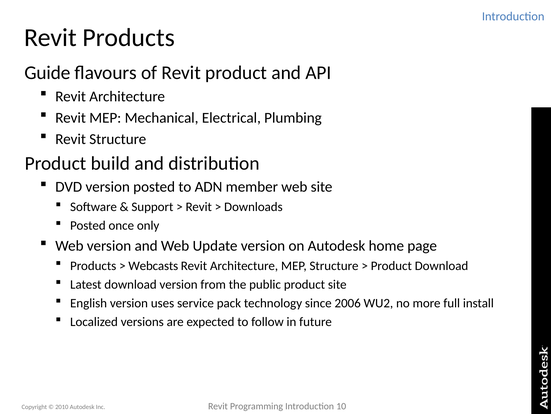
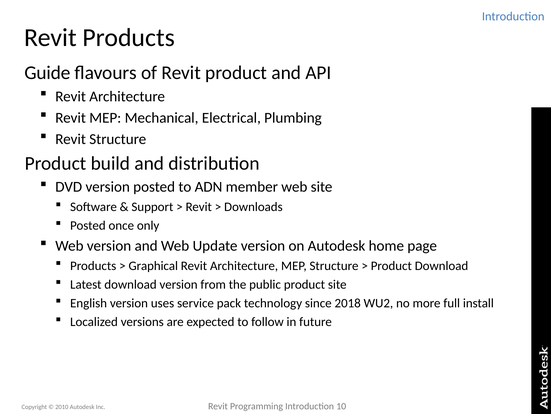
Webcasts: Webcasts -> Graphical (153, 265)
2006: 2006 -> 2018 (348, 303)
